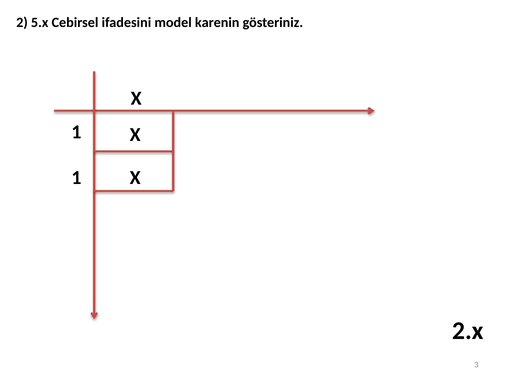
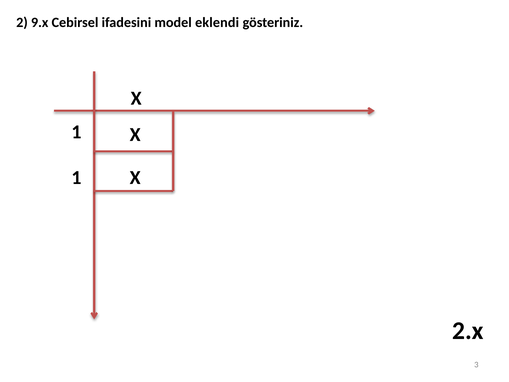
5.x: 5.x -> 9.x (40, 22)
karenin: karenin -> eklendi (217, 22)
